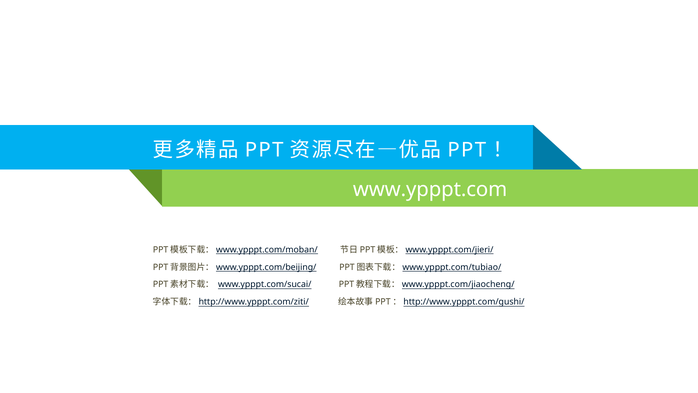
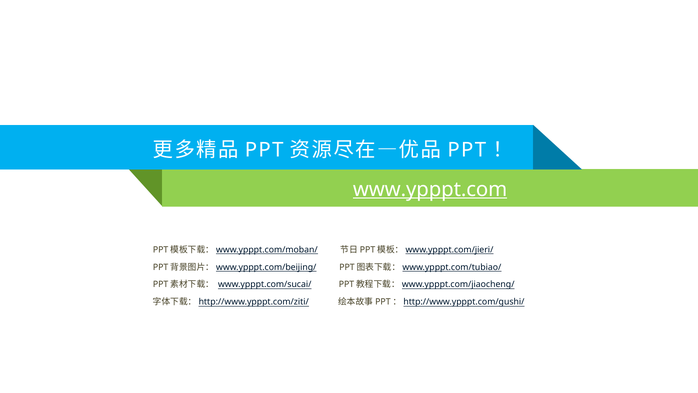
www.ypppt.com underline: none -> present (430, 189)
